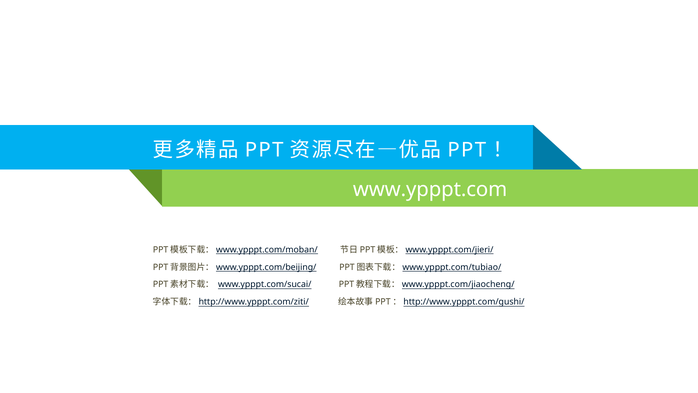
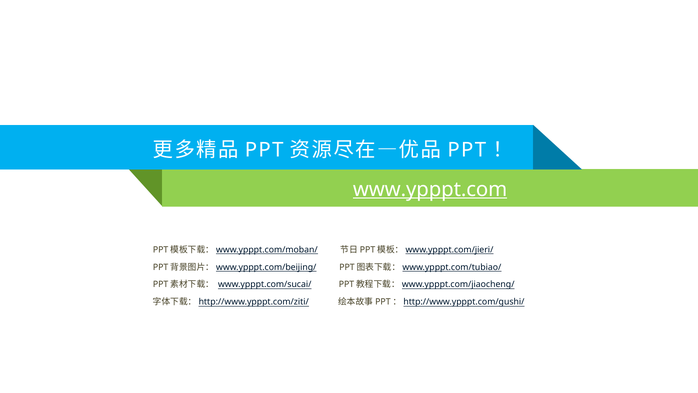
www.ypppt.com underline: none -> present (430, 189)
